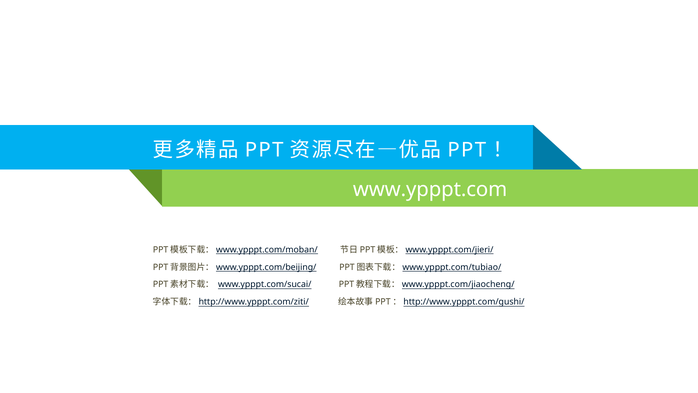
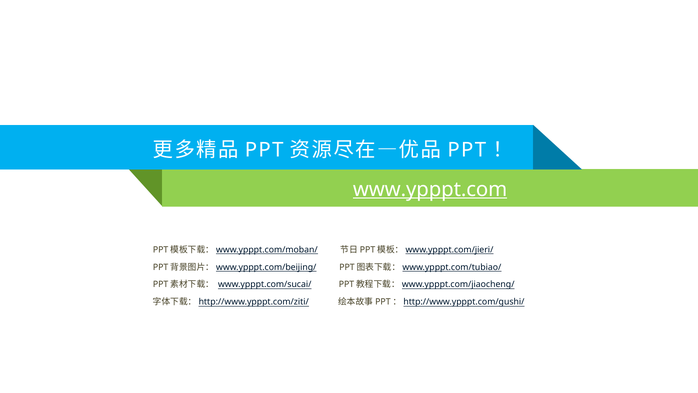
www.ypppt.com underline: none -> present (430, 189)
